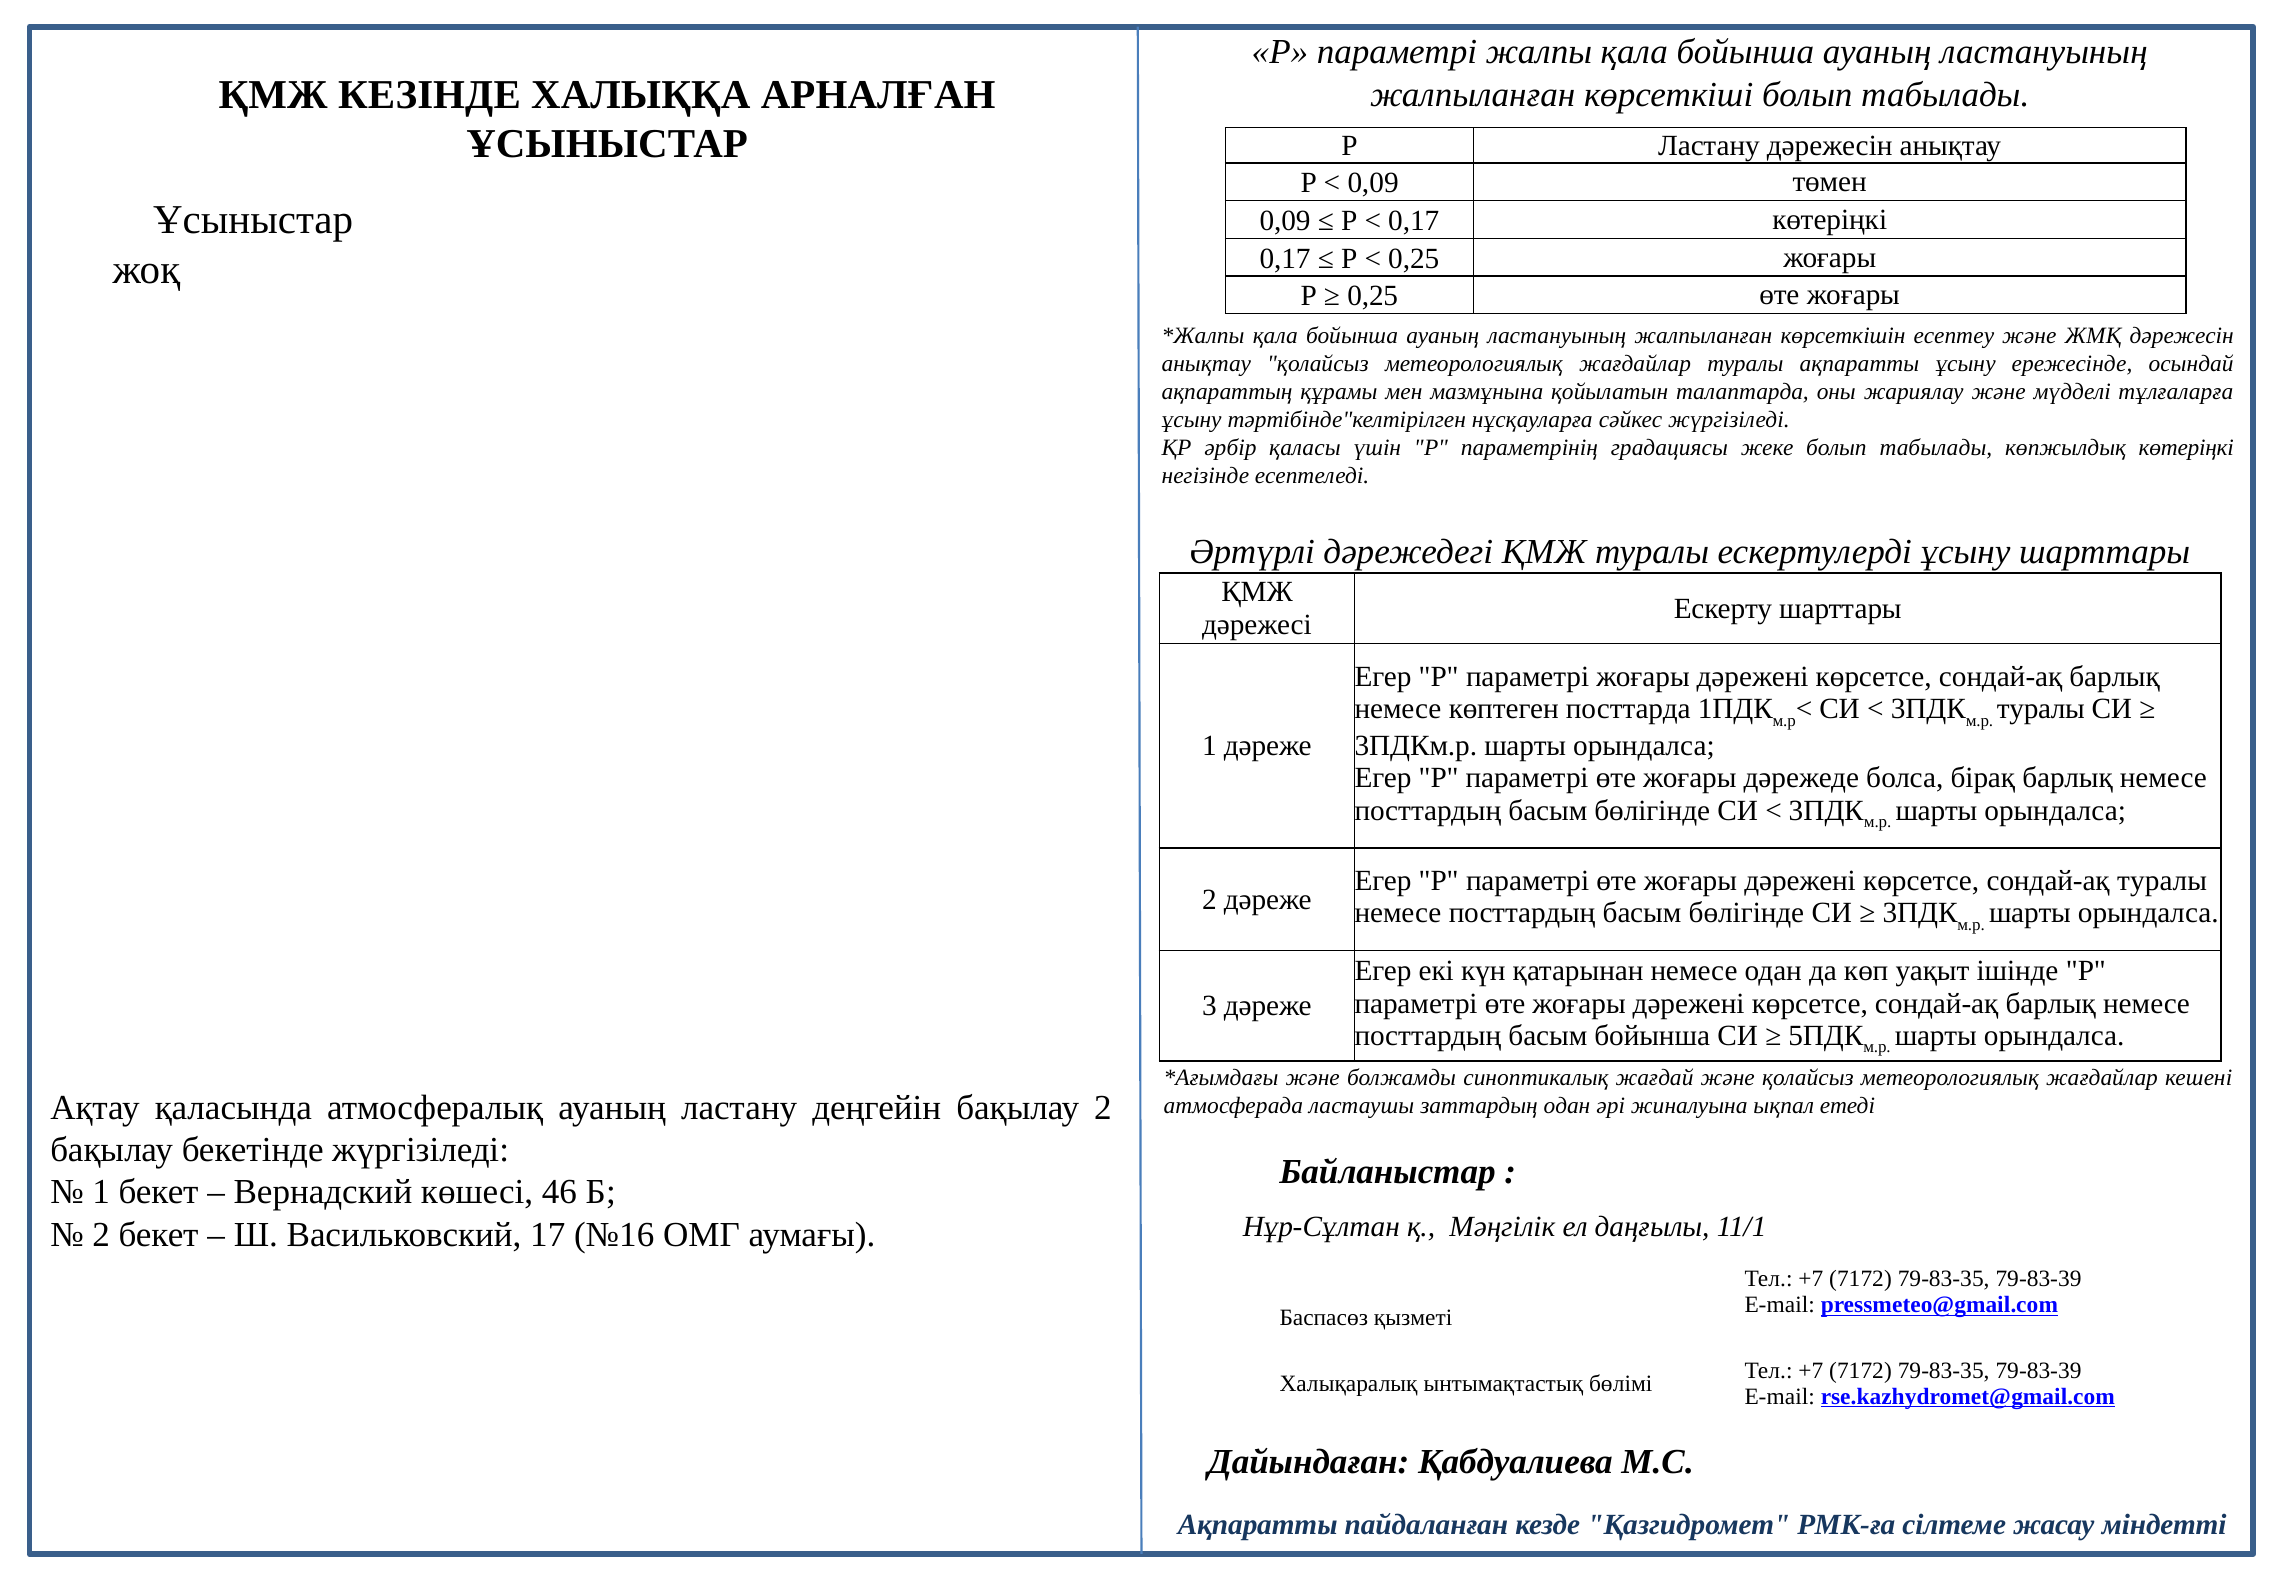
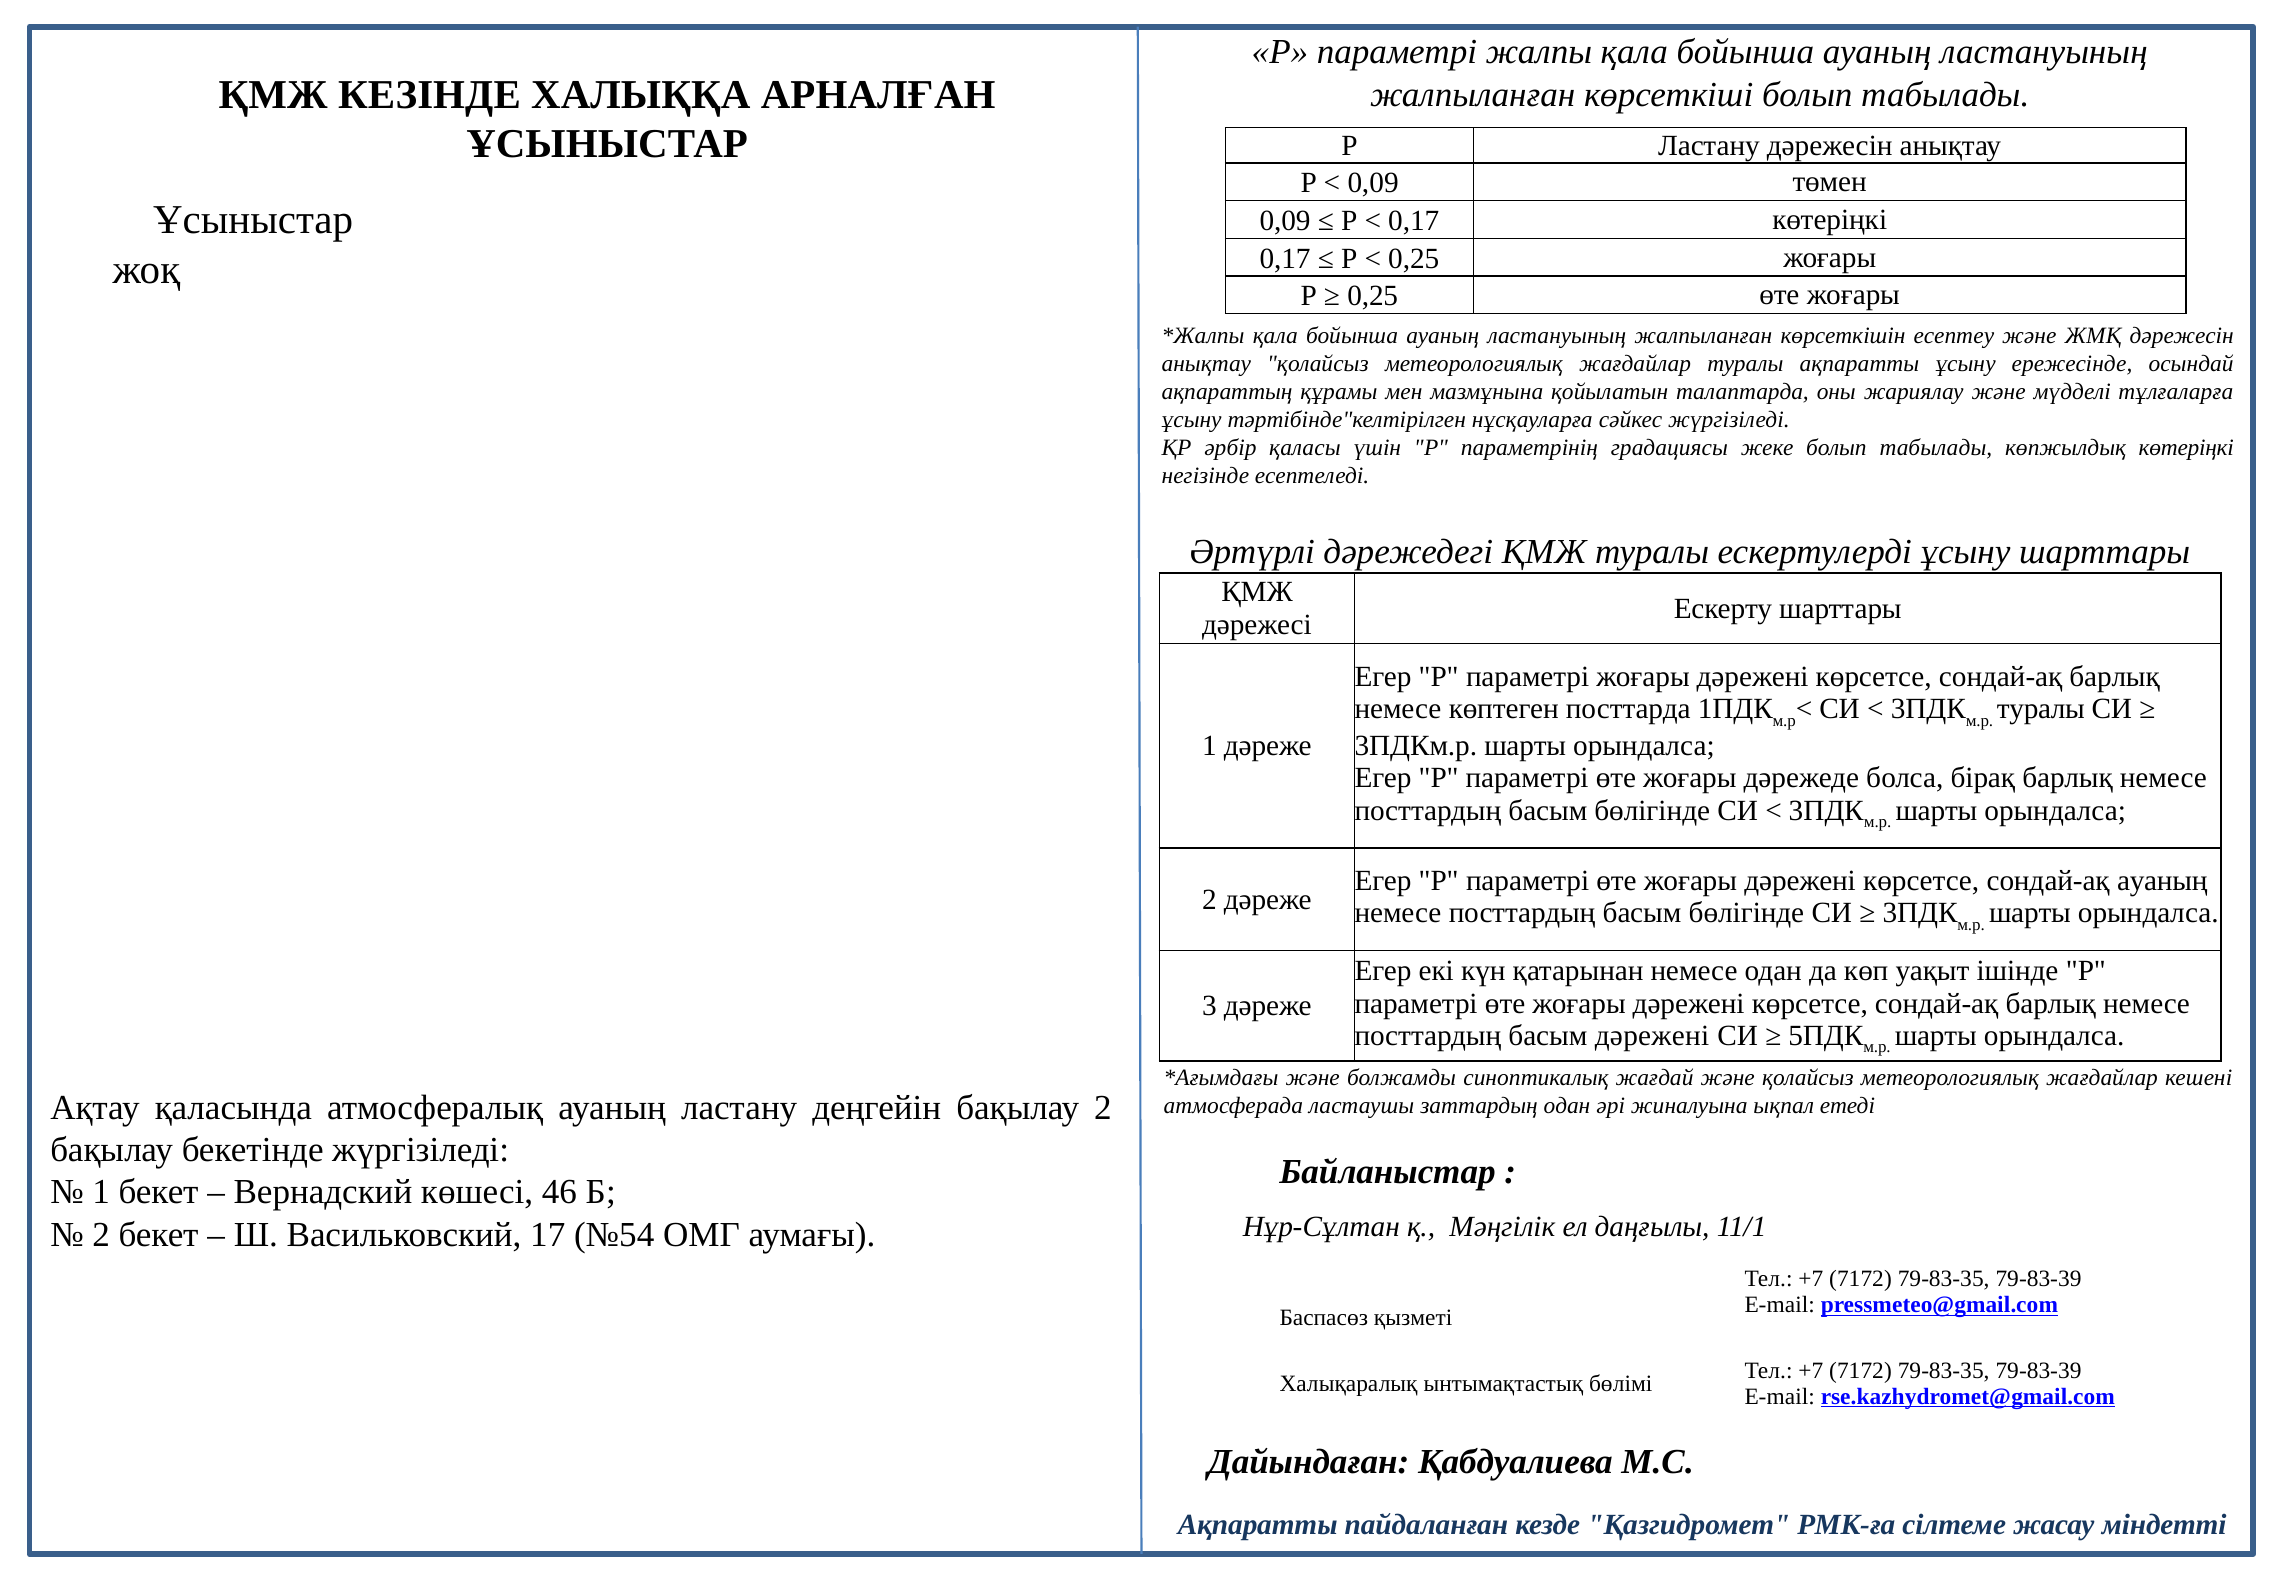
сондай-ақ туралы: туралы -> ауаның (2162, 881)
басым бойынша: бойынша -> дәрежені (1652, 1035)
№16: №16 -> №54 (614, 1234)
